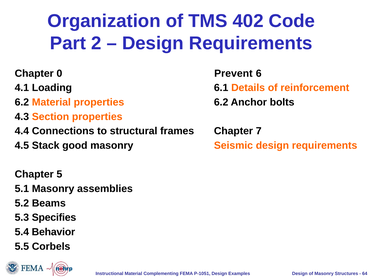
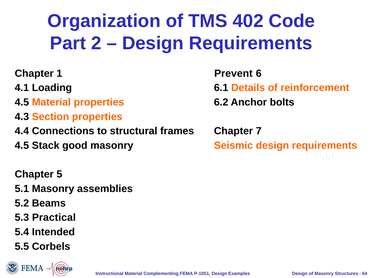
0: 0 -> 1 (59, 73)
6.2: 6.2 -> 4.5 (22, 102)
Specifies: Specifies -> Practical (54, 218)
Behavior: Behavior -> Intended (53, 232)
